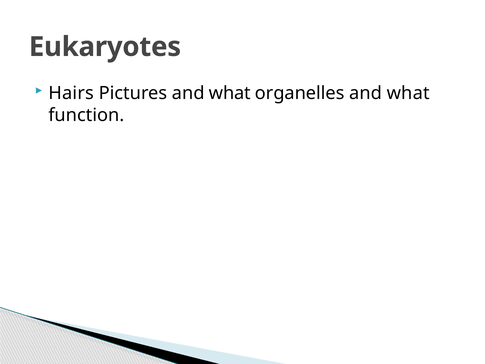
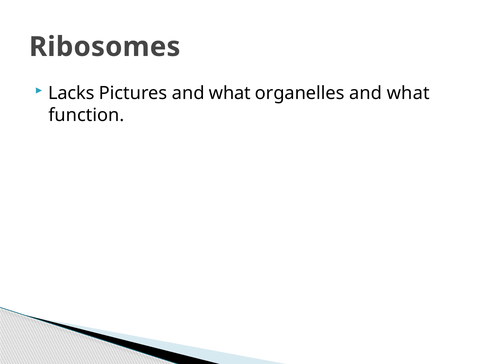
Eukaryotes: Eukaryotes -> Ribosomes (105, 47)
Hairs: Hairs -> Lacks (71, 93)
